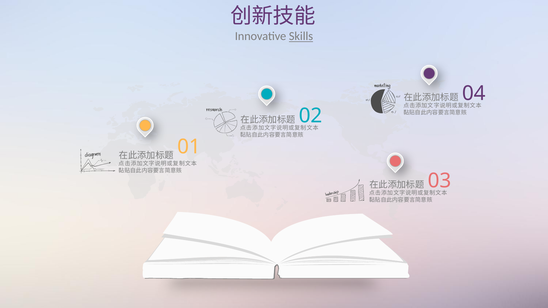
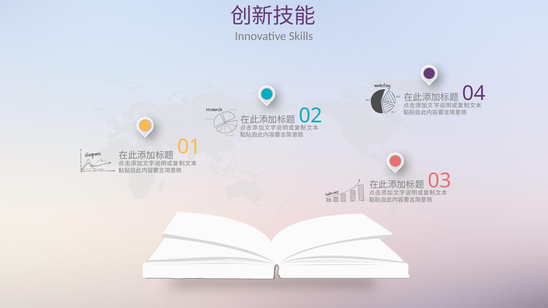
Skills underline: present -> none (301, 36)
